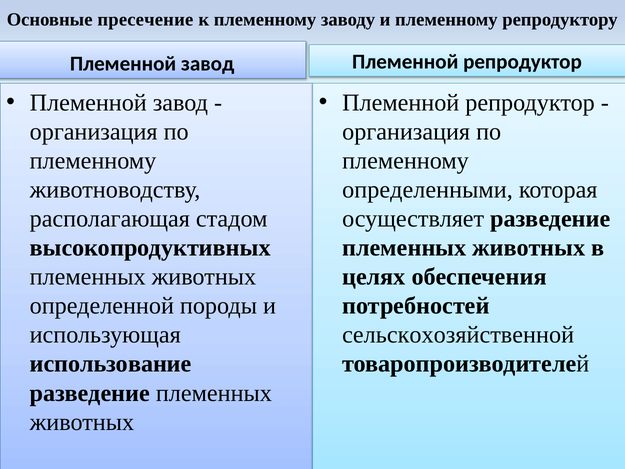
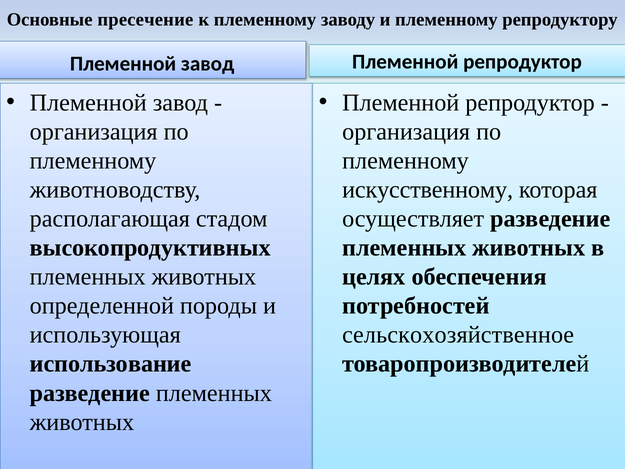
определенными: определенными -> искусственному (428, 190)
сельскохозяйственной: сельскохозяйственной -> сельскохозяйственное (458, 335)
